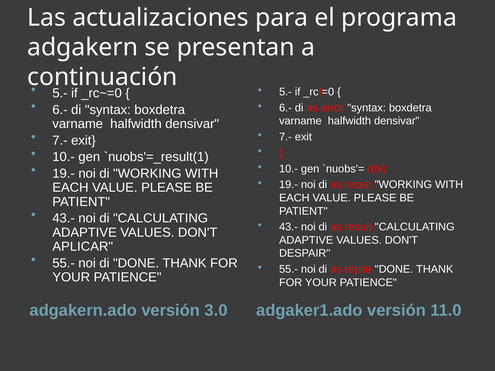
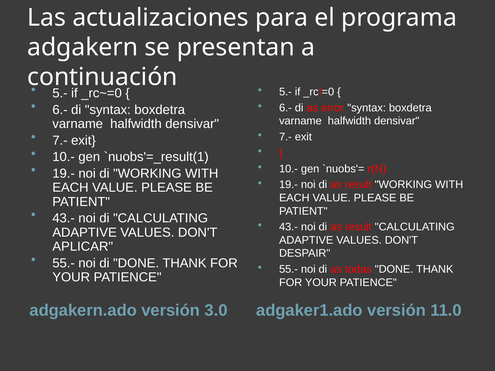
repite: repite -> todas (358, 269)
